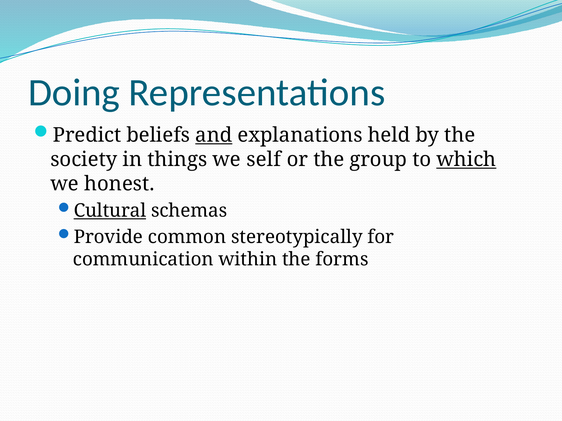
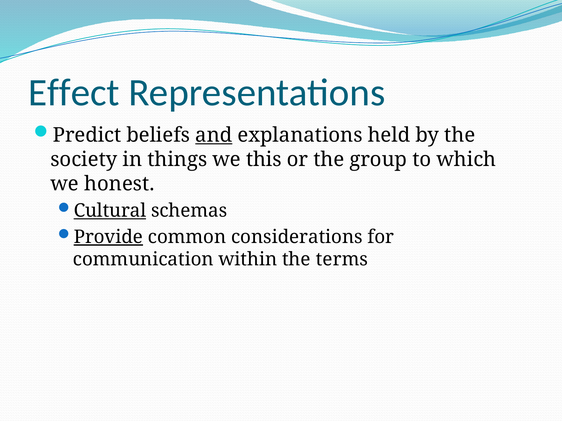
Doing: Doing -> Effect (74, 93)
self: self -> this (264, 160)
which underline: present -> none (466, 160)
Provide underline: none -> present (108, 237)
stereotypically: stereotypically -> considerations (297, 237)
forms: forms -> terms (342, 260)
